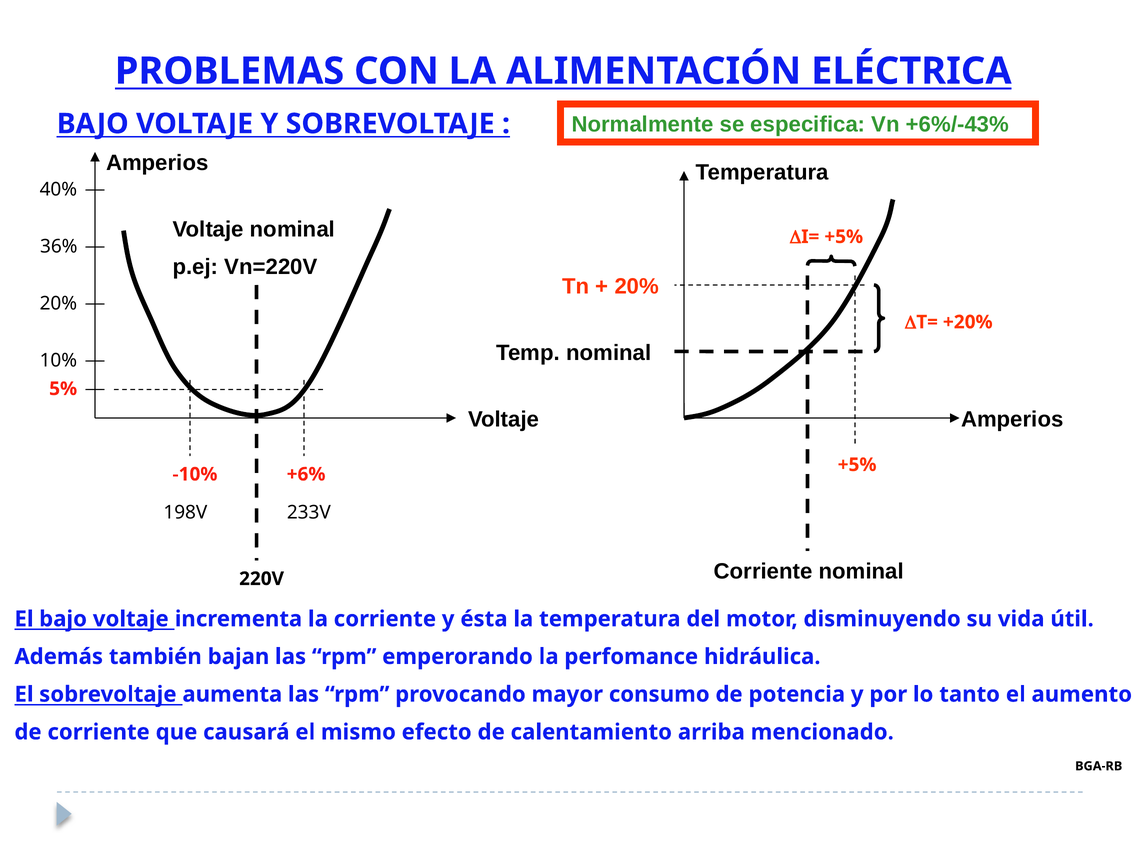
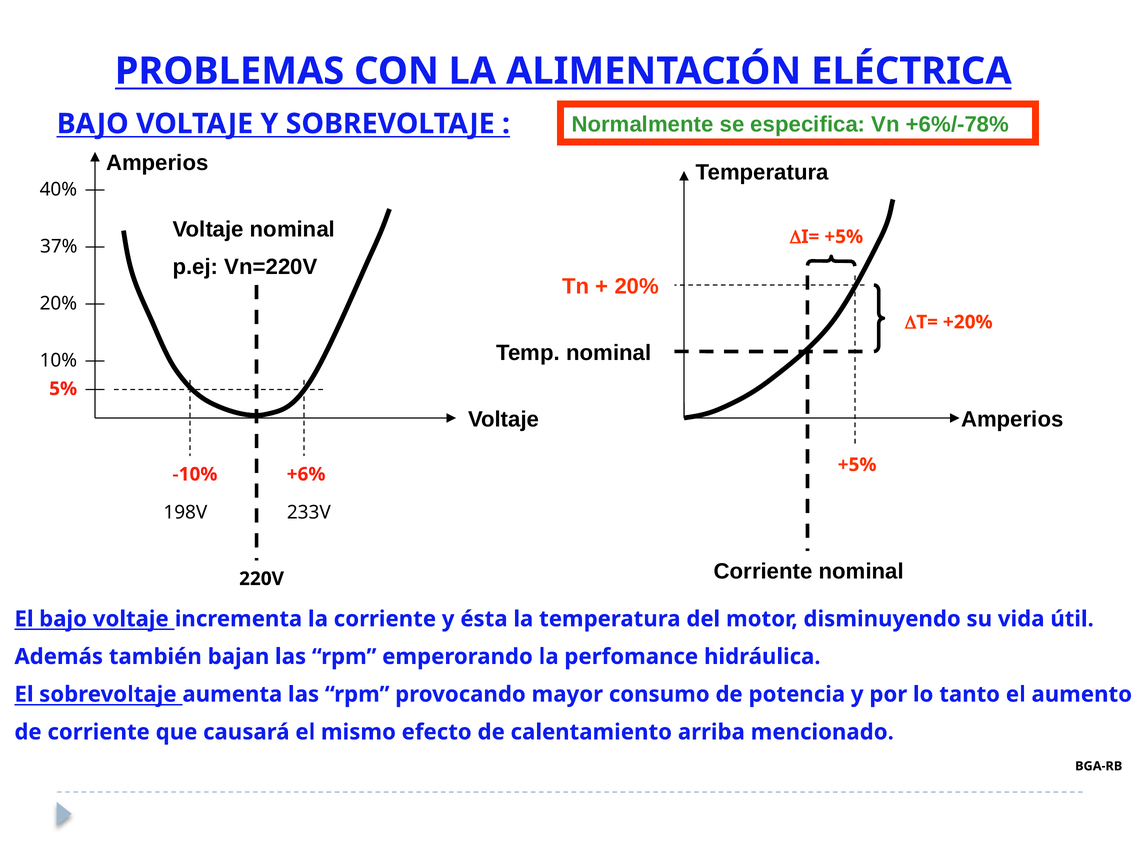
+6%/-43%: +6%/-43% -> +6%/-78% (957, 125)
36%: 36% -> 37% (59, 246)
